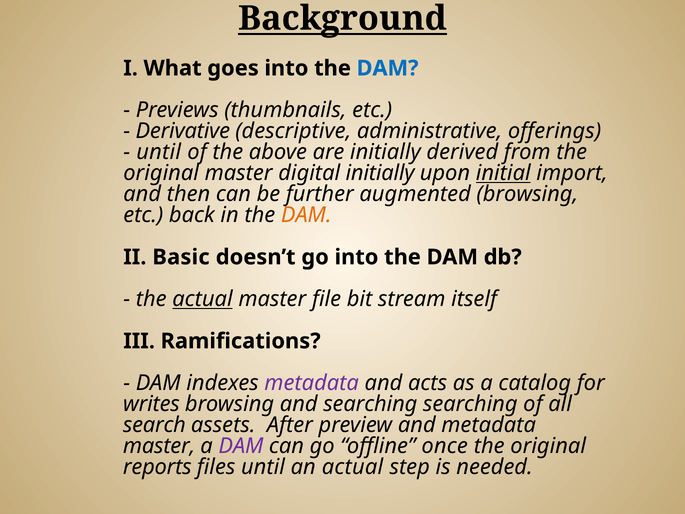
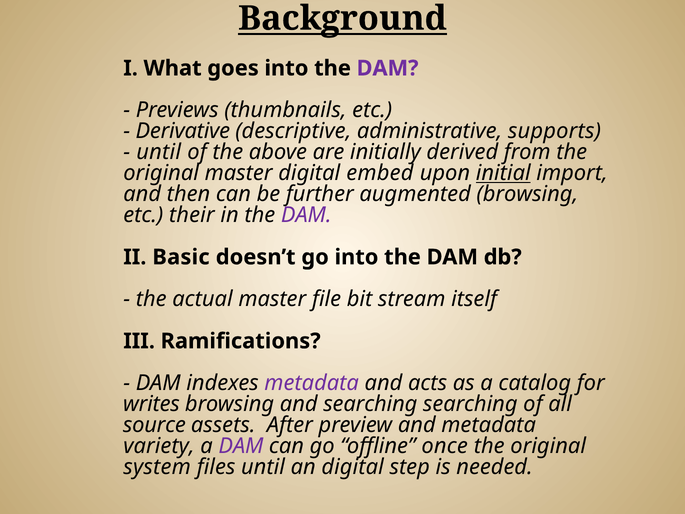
DAM colour: blue -> purple (388, 68)
offerings: offerings -> supports (554, 131)
digital initially: initially -> embed (380, 173)
back: back -> their (192, 215)
DAM colour: orange -> purple (306, 215)
actual underline: present -> none (202, 299)
search: search -> source (154, 425)
master: master -> variety (159, 446)
reports: reports -> system (157, 467)
an actual: actual -> digital (353, 467)
